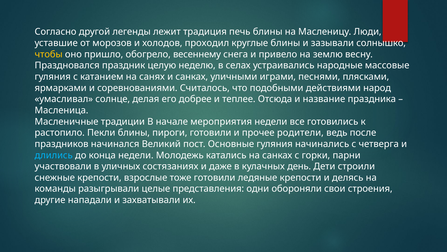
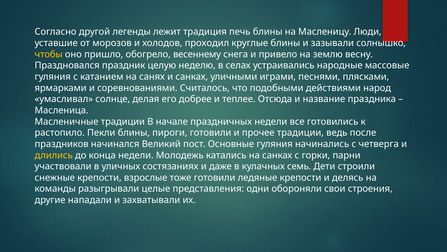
мероприятия: мероприятия -> праздничных (221, 121)
прочее родители: родители -> традиции (300, 133)
длились colour: light blue -> yellow (54, 155)
день: день -> семь (299, 166)
